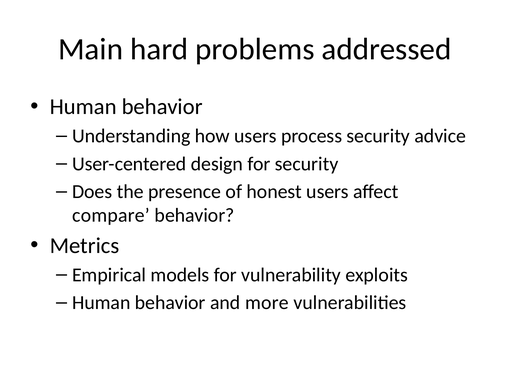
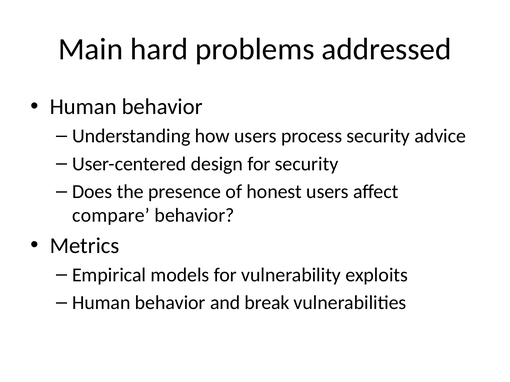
more: more -> break (267, 303)
